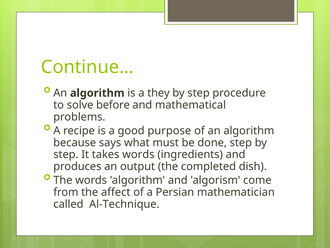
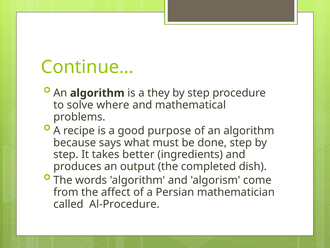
before: before -> where (113, 105)
takes words: words -> better (138, 154)
Al-Technique: Al-Technique -> Al-Procedure (124, 204)
